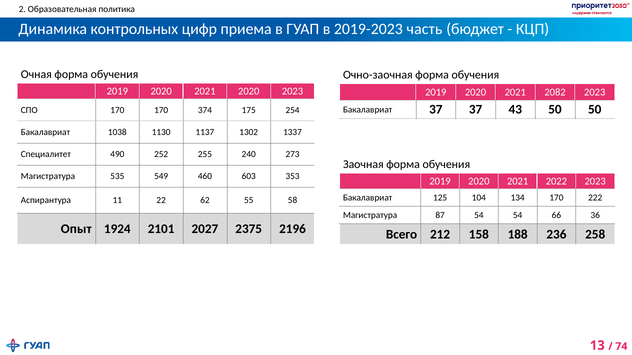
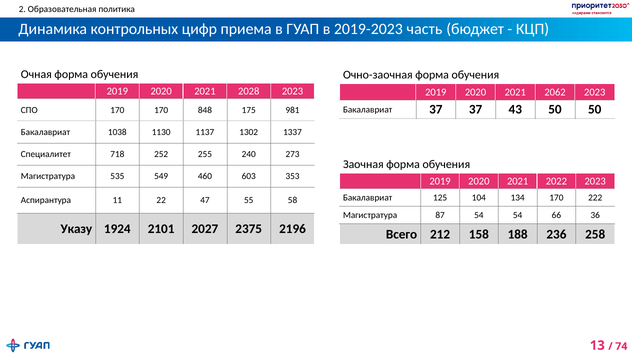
2021 2020: 2020 -> 2028 (249, 91)
2082: 2082 -> 2062 (555, 92)
374: 374 -> 848 (205, 110)
254: 254 -> 981 (293, 110)
490: 490 -> 718 (117, 154)
62: 62 -> 47 (205, 200)
Опыт: Опыт -> Указу (76, 229)
